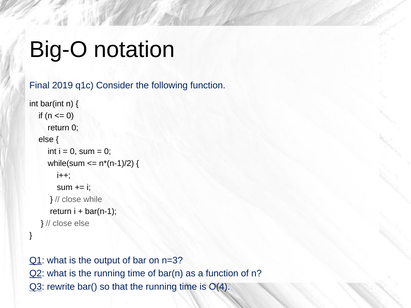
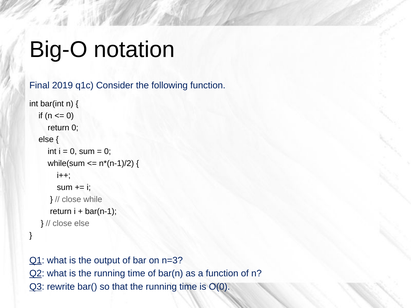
O(4: O(4 -> O(0 (219, 287)
